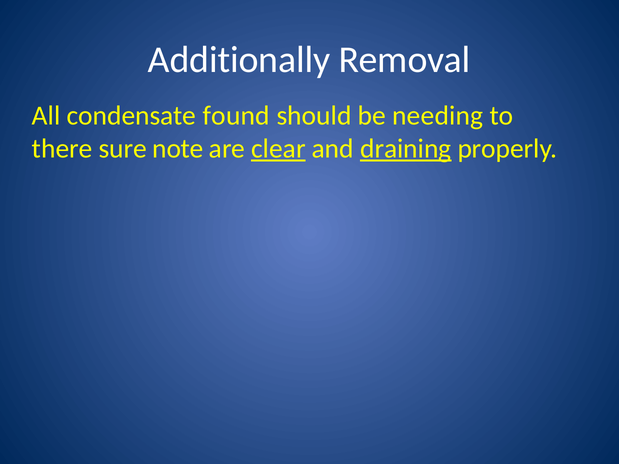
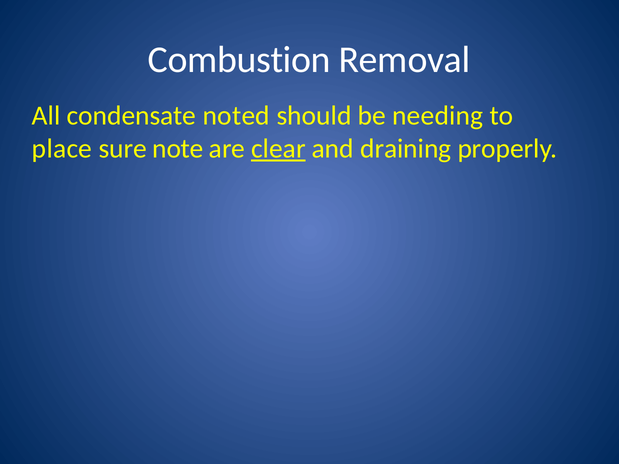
Additionally: Additionally -> Combustion (239, 60)
found: found -> noted (236, 116)
there: there -> place (62, 149)
draining underline: present -> none (406, 149)
